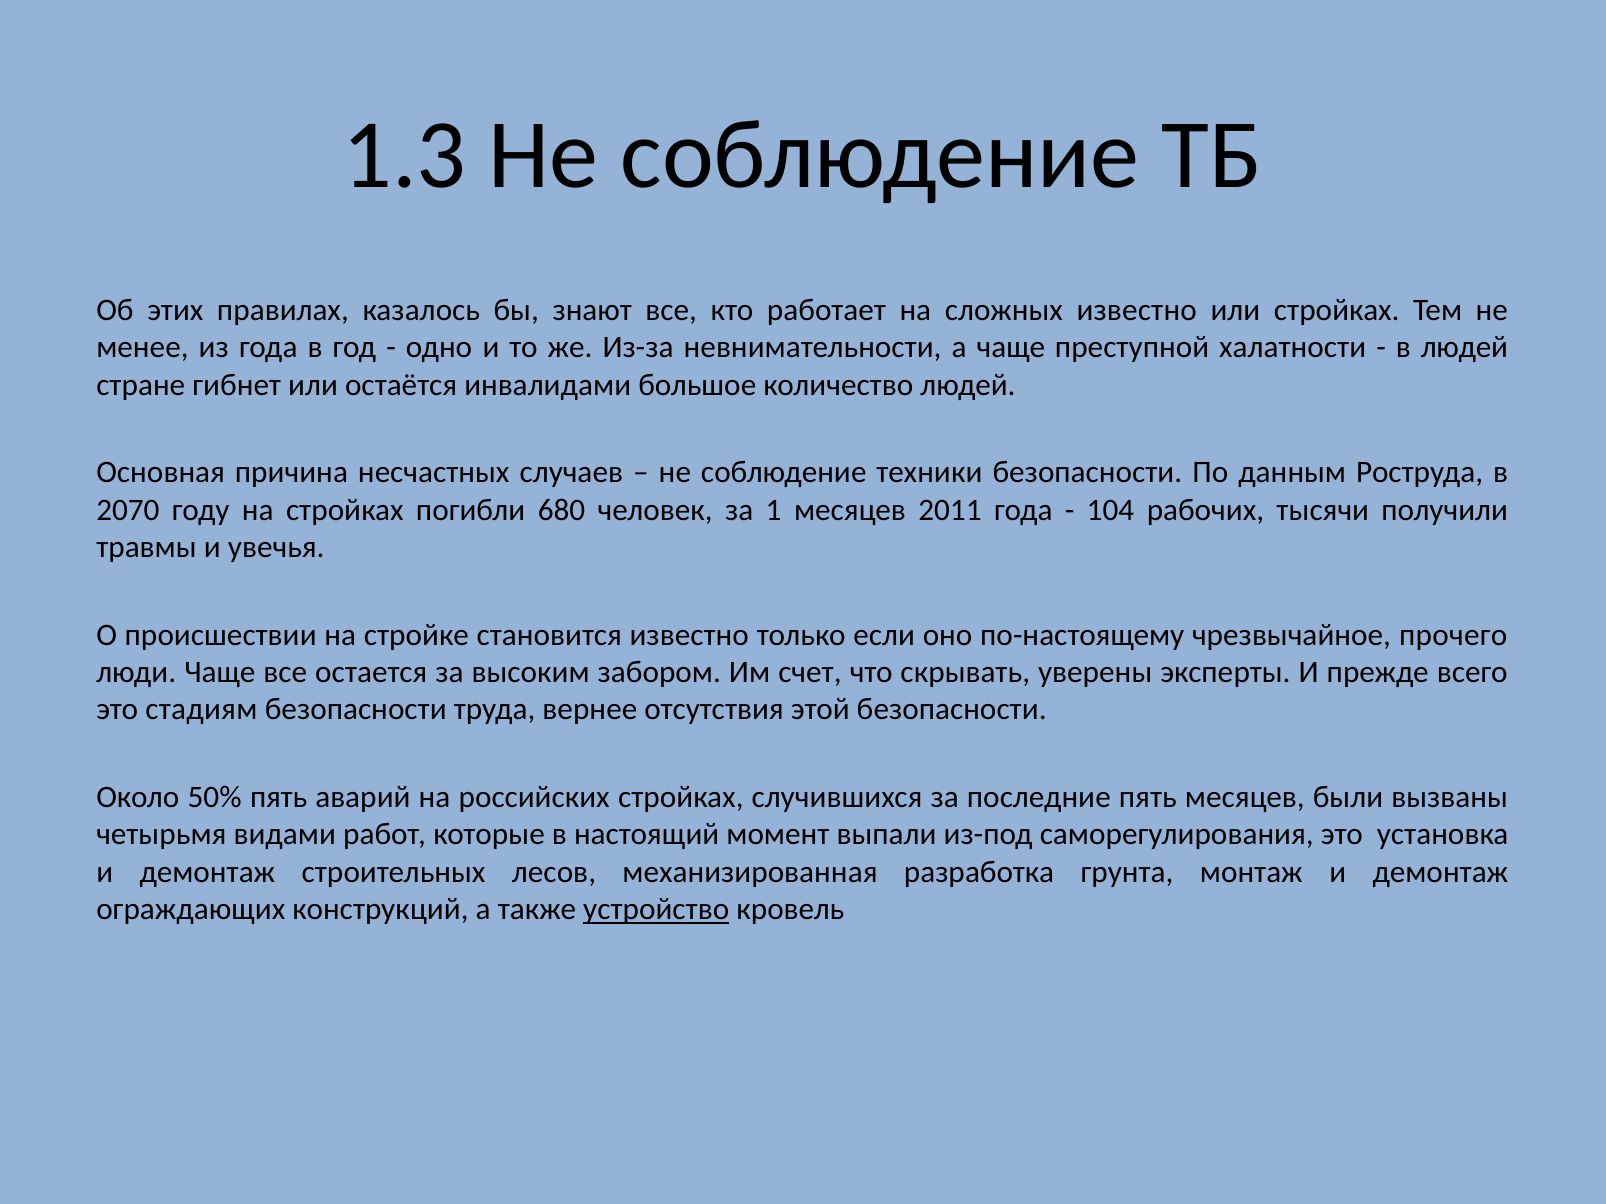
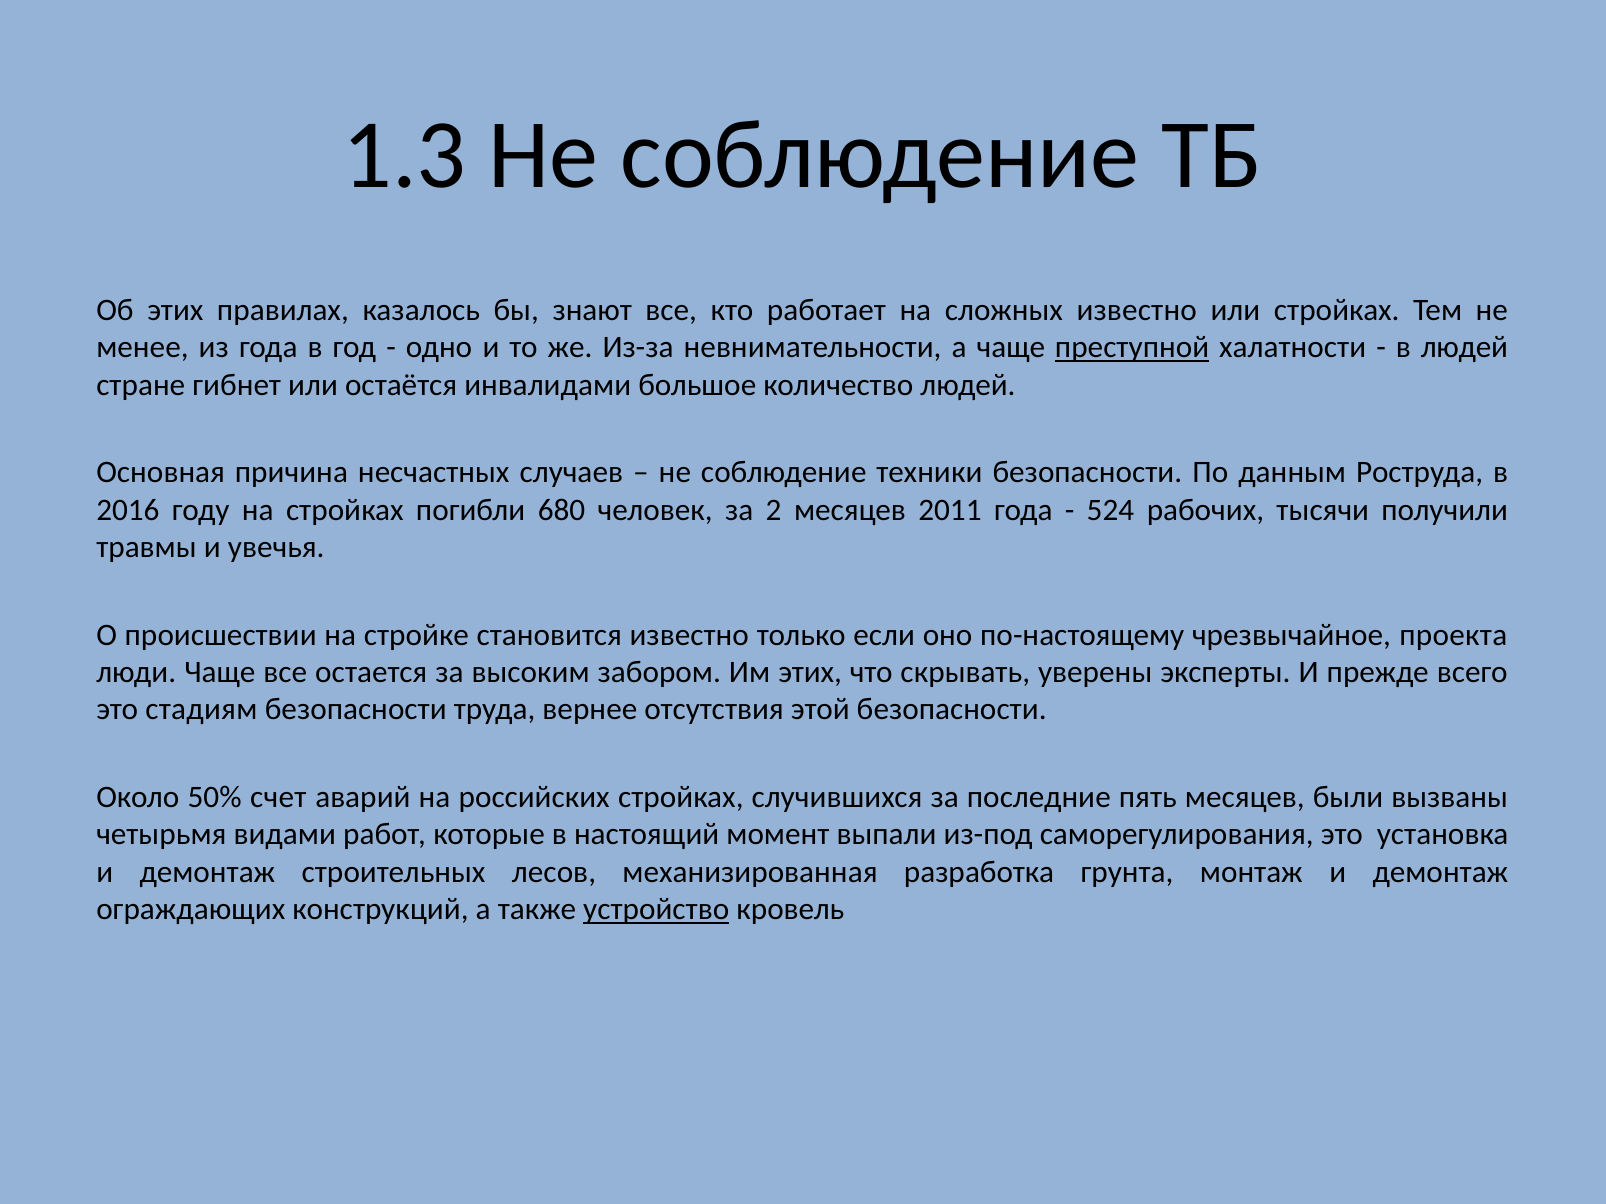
преступной underline: none -> present (1132, 348)
2070: 2070 -> 2016 (128, 510)
1: 1 -> 2 (774, 510)
104: 104 -> 524 (1111, 510)
прочего: прочего -> проекта (1453, 635)
Им счет: счет -> этих (810, 672)
50% пять: пять -> счет (278, 797)
